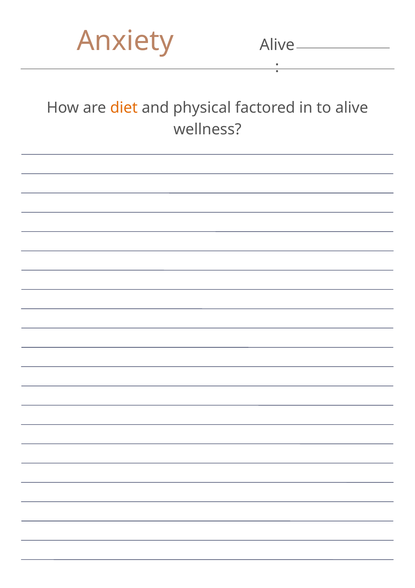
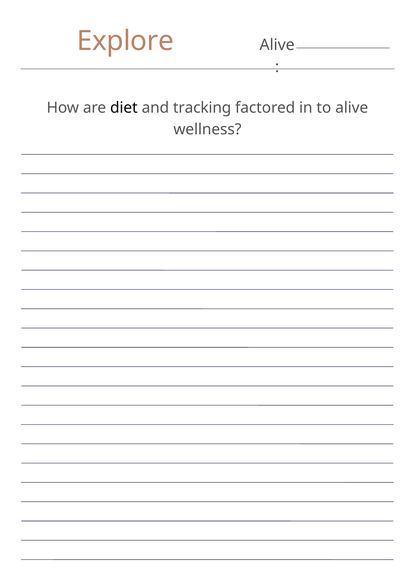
Anxiety: Anxiety -> Explore (125, 41)
diet colour: orange -> black (124, 108)
physical: physical -> tracking (202, 108)
